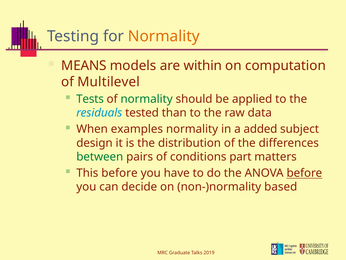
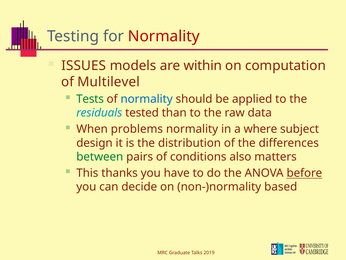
Normality colour: orange -> red (164, 36)
MEANS: MEANS -> ISSUES (84, 66)
normality colour: green -> blue (147, 99)
examples: examples -> problems (137, 129)
added: added -> where (260, 129)
part: part -> also (240, 157)
This before: before -> thanks (120, 173)
